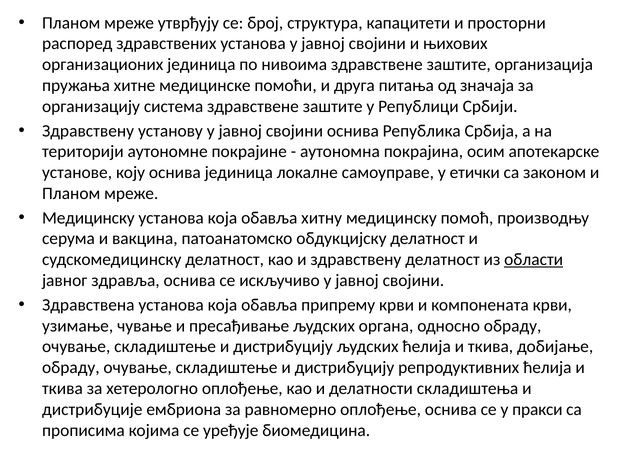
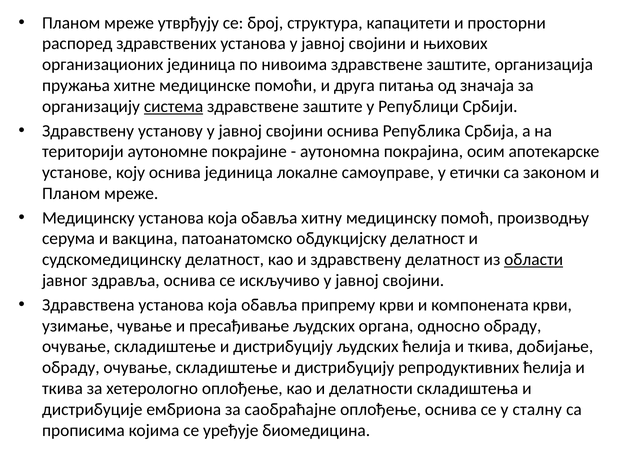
система underline: none -> present (174, 106)
равномерно: равномерно -> саобраћајне (290, 409)
пракси: пракси -> сталну (537, 409)
